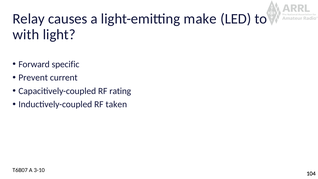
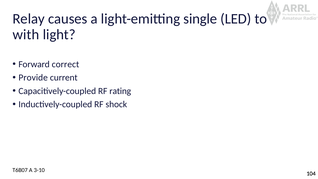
make: make -> single (200, 19)
specific: specific -> correct (65, 64)
Prevent: Prevent -> Provide (33, 78)
taken: taken -> shock (116, 104)
